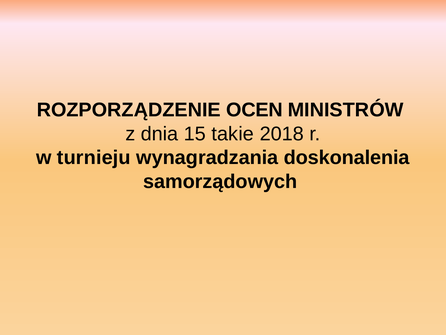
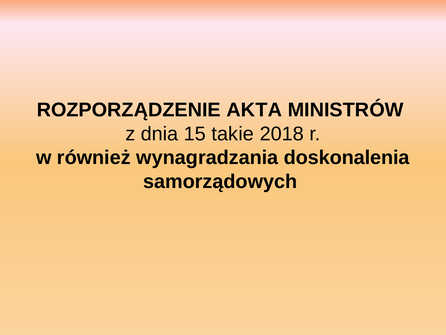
OCEN: OCEN -> AKTA (254, 110)
turnieju: turnieju -> również (94, 157)
